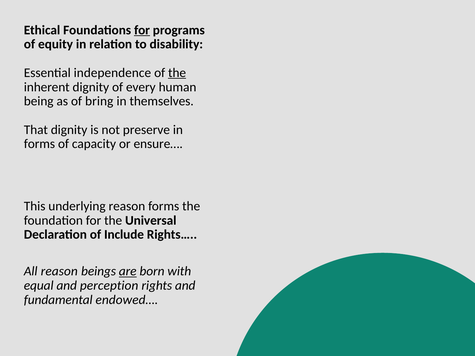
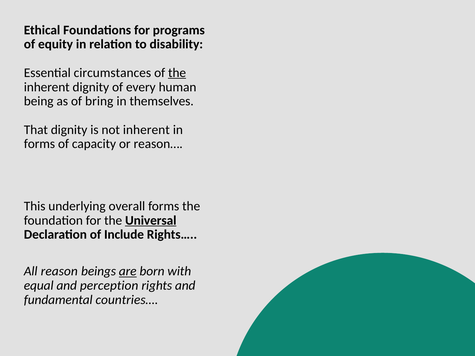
for underline: present -> none (142, 30)
independence: independence -> circumstances (112, 73)
not preserve: preserve -> inherent (146, 130)
ensure…: ensure… -> reason… (158, 144)
underlying reason: reason -> overall (127, 206)
Universal underline: none -> present (151, 220)
endowed…: endowed… -> countries… (127, 300)
